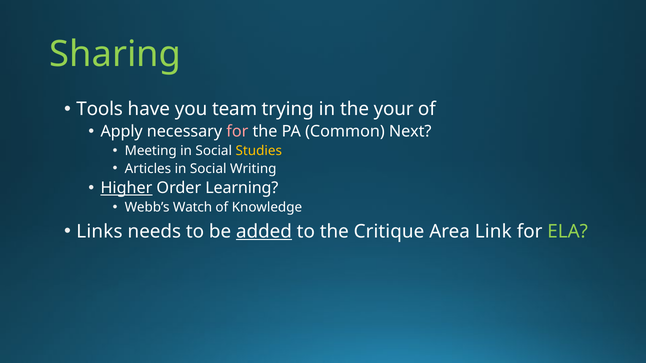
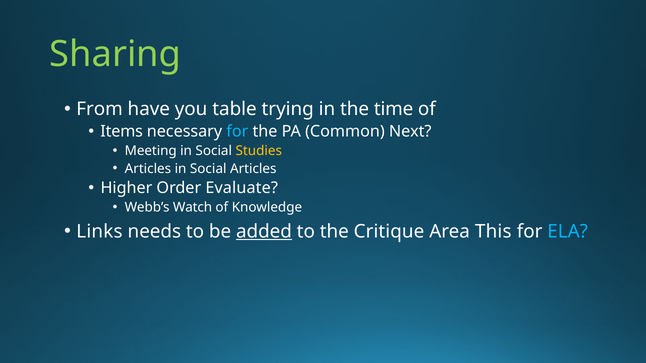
Tools: Tools -> From (100, 109)
team: team -> table (235, 109)
your: your -> time (394, 109)
Apply: Apply -> Items (122, 131)
for colour: pink -> light blue (237, 131)
Social Writing: Writing -> Articles (253, 169)
Higher underline: present -> none (126, 188)
Learning: Learning -> Evaluate (242, 188)
Link: Link -> This (493, 232)
ELA colour: light green -> light blue (568, 232)
